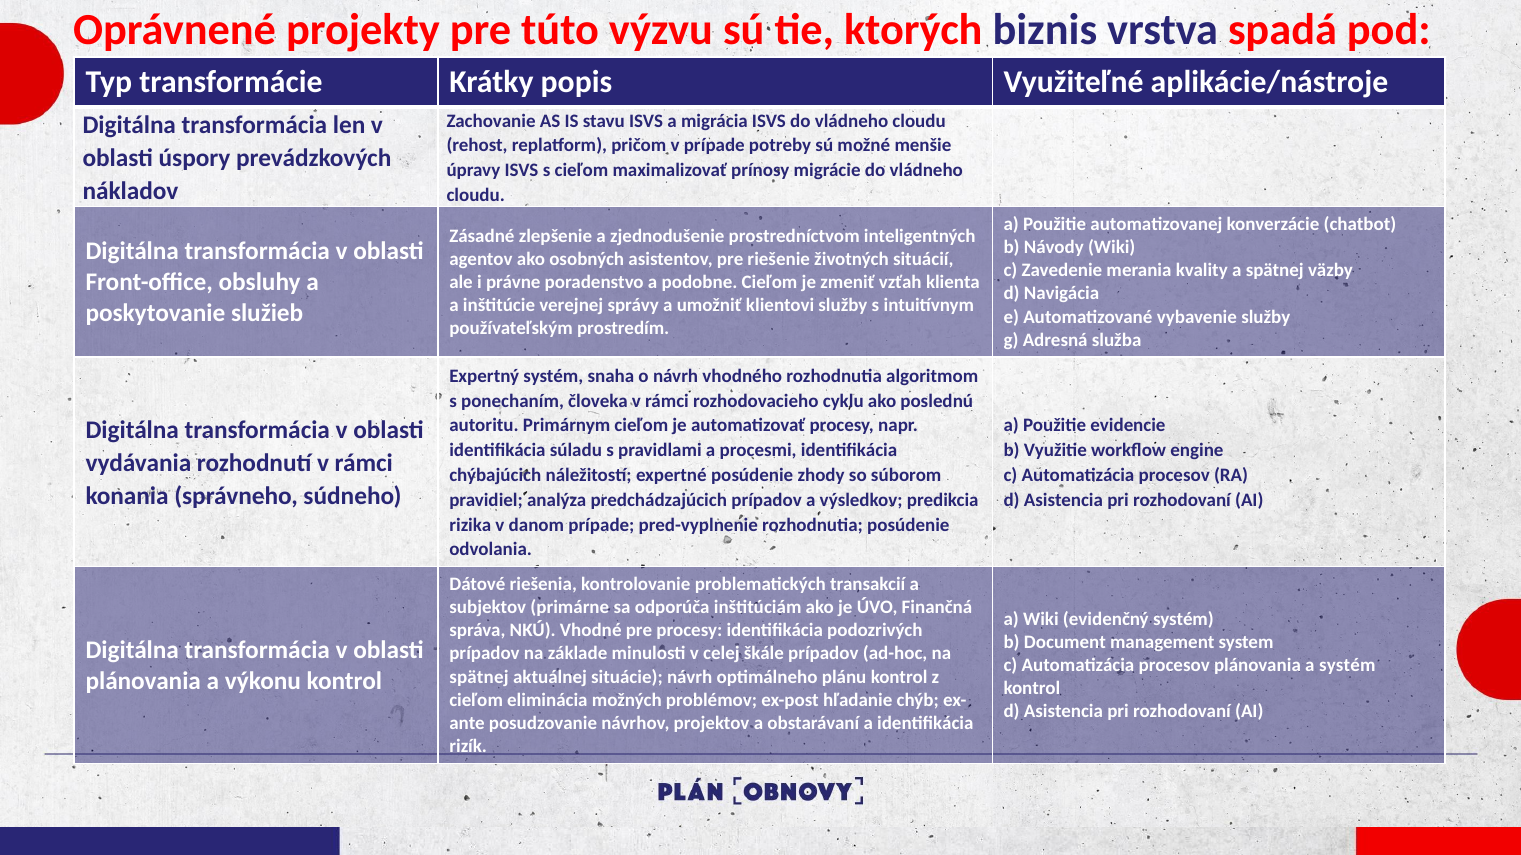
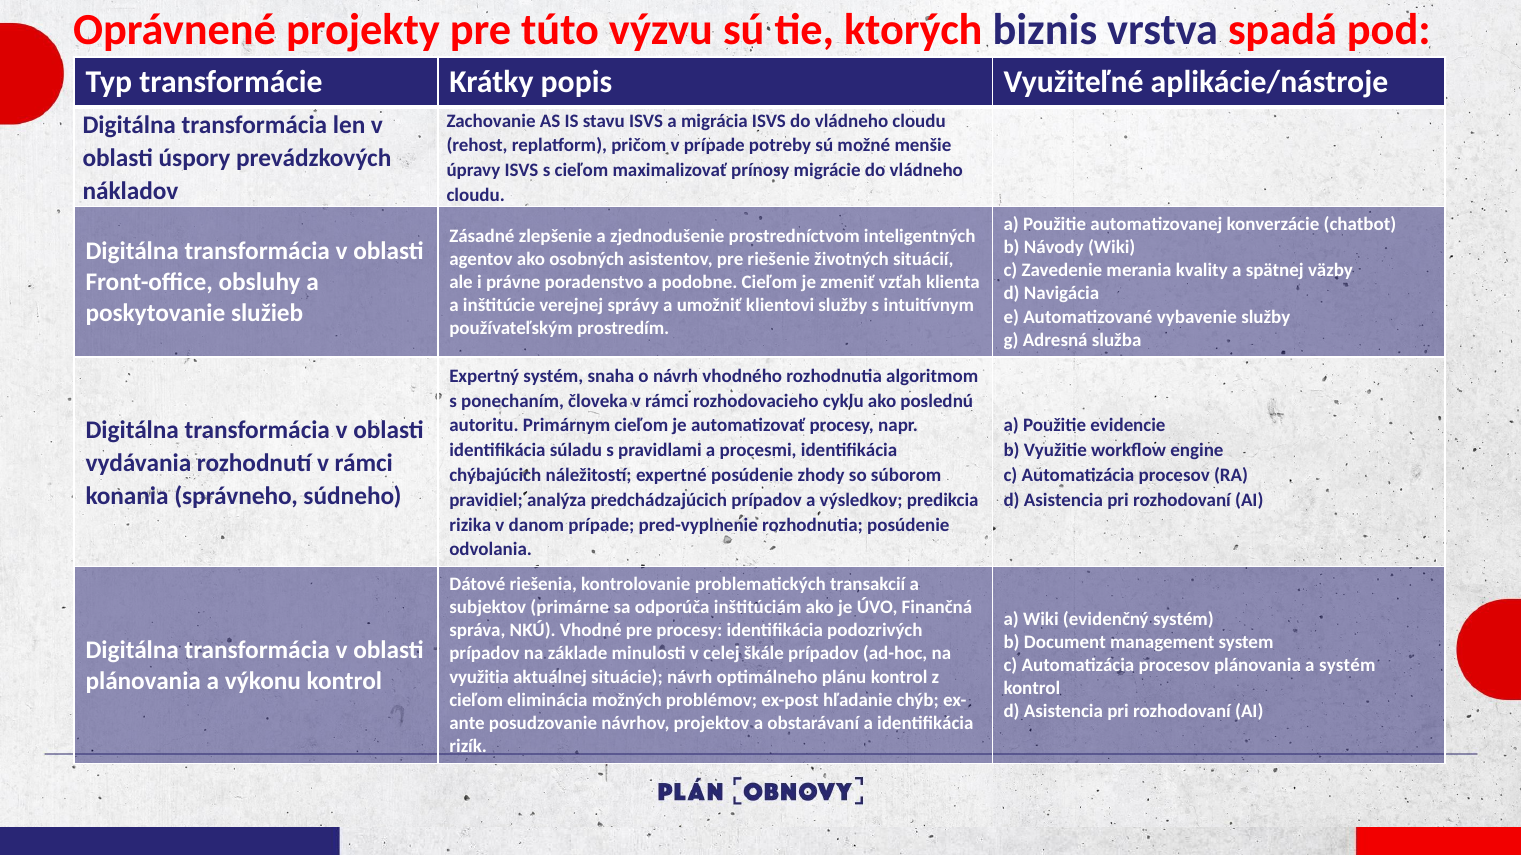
spätnej: spätnej -> využitia (479, 677)
